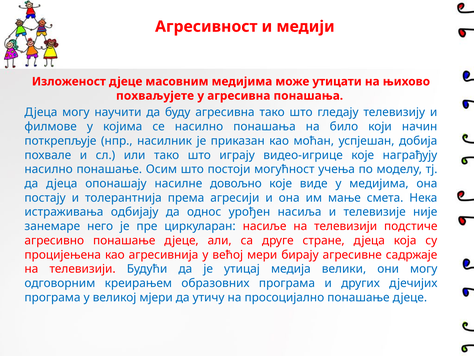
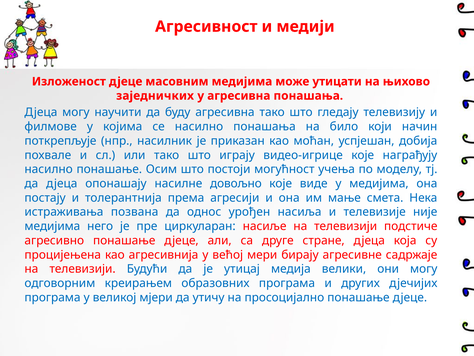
похваљујете: похваљујете -> заједничких (155, 96)
одбијају: одбијају -> позвана (135, 212)
занемаре: занемаре -> медијима (52, 226)
